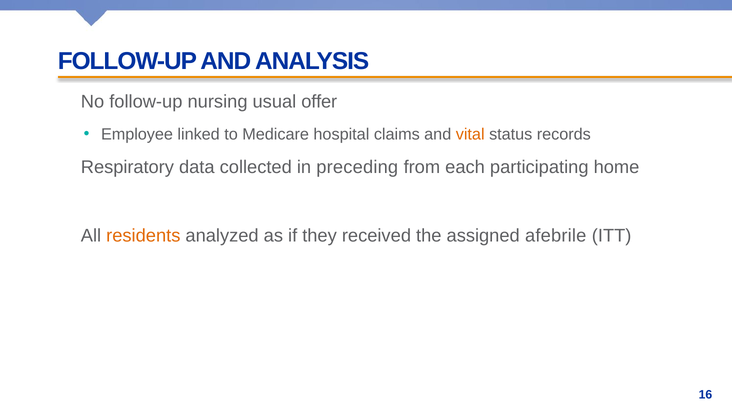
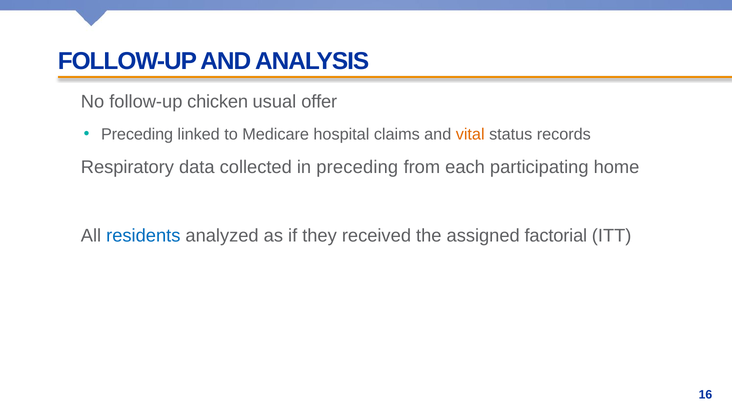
nursing: nursing -> chicken (218, 102)
Employee: Employee -> Preceding (137, 134)
residents colour: orange -> blue (143, 236)
afebrile: afebrile -> factorial (556, 236)
